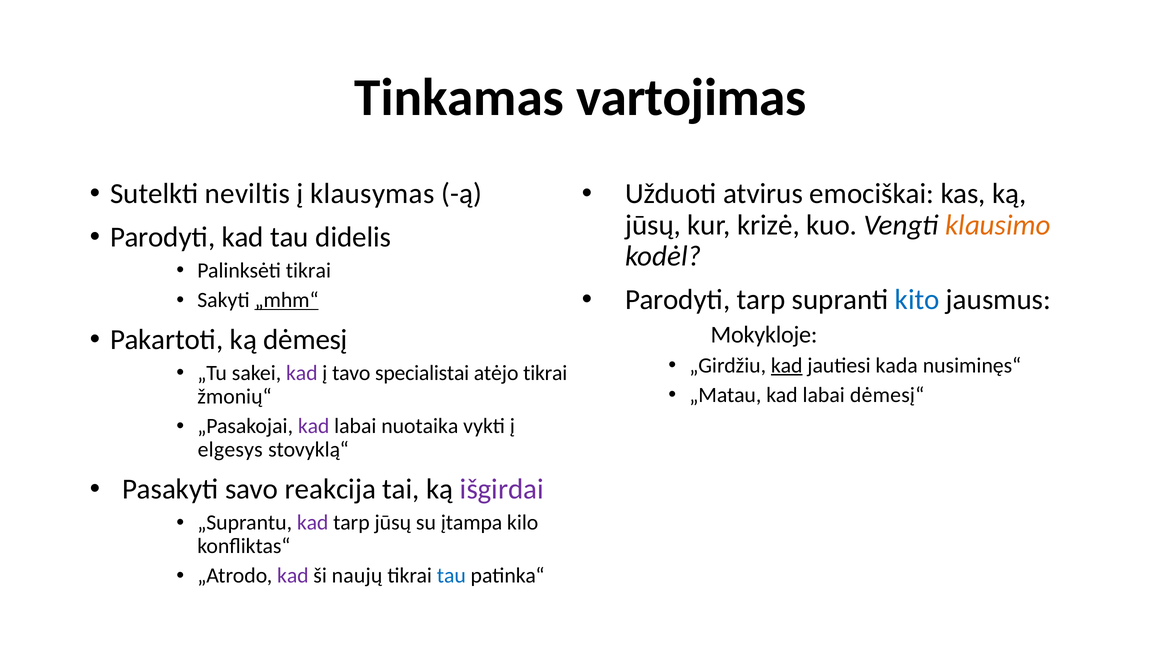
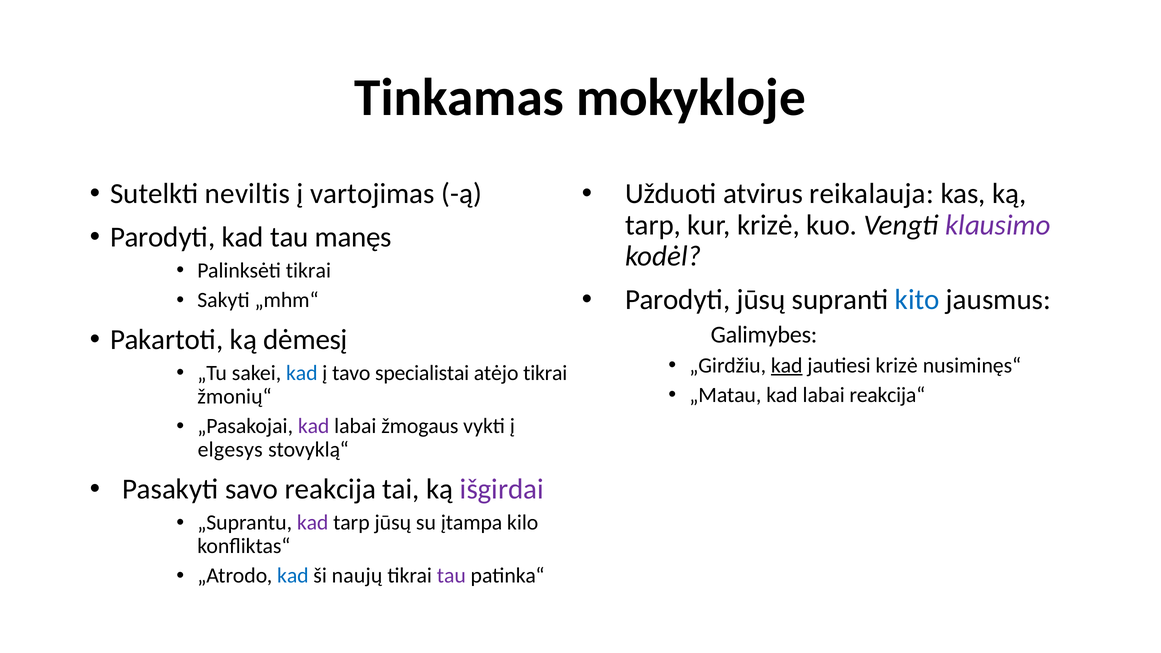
vartojimas: vartojimas -> mokykloje (691, 98)
klausymas: klausymas -> vartojimas (372, 194)
emociškai: emociškai -> reikalauja (872, 194)
jūsų: jūsų -> tarp (653, 225)
klausimo colour: orange -> purple (998, 225)
didelis: didelis -> manęs (353, 237)
Parodyti tarp: tarp -> jūsų (761, 300)
„mhm“ underline: present -> none (287, 300)
Mokykloje: Mokykloje -> Galimybes (764, 335)
jautiesi kada: kada -> krizė (897, 365)
kad colour: purple -> blue (302, 373)
dėmesį“: dėmesį“ -> reakcija“ (887, 395)
nuotaika: nuotaika -> žmogaus (420, 426)
kad colour: purple -> blue (293, 576)
tau colour: blue -> purple (451, 576)
